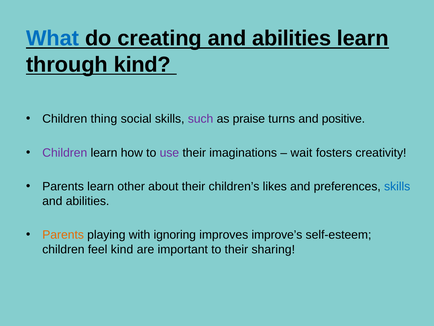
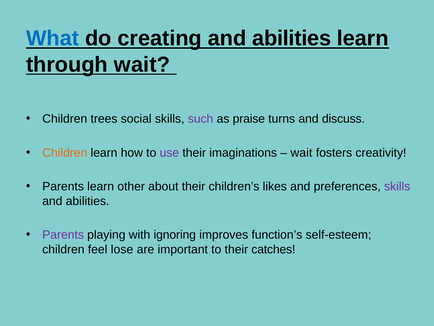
through kind: kind -> wait (142, 64)
thing: thing -> trees (104, 119)
positive: positive -> discuss (343, 119)
Children colour: purple -> orange (65, 153)
skills colour: blue -> purple (397, 186)
Parents colour: orange -> purple (63, 235)
improve’s: improve’s -> function’s (277, 235)
feel kind: kind -> lose (122, 249)
sharing: sharing -> catches (273, 249)
